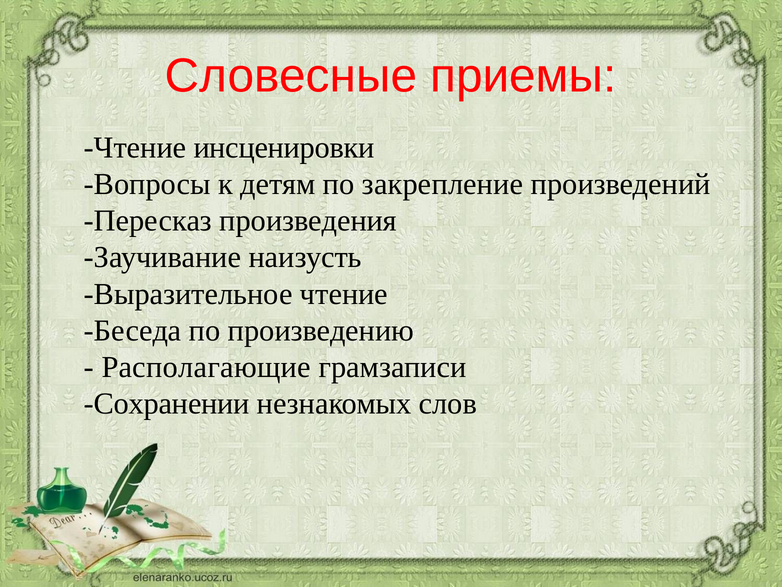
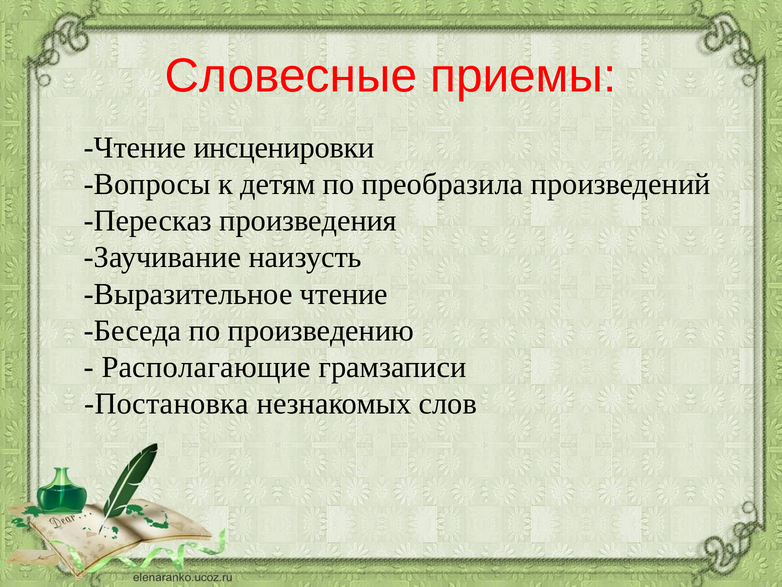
закрепление: закрепление -> преобразила (443, 184)
Сохранении: Сохранении -> Постановка (166, 403)
